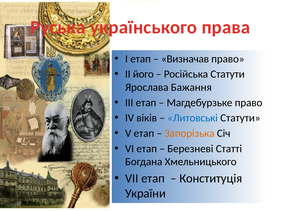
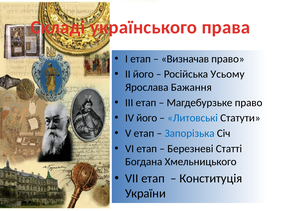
Руська: Руська -> Складі (58, 27)
Російська Статути: Статути -> Усьому (227, 74)
ІV віків: віків -> його (147, 118)
Запорізька colour: orange -> blue (190, 133)
